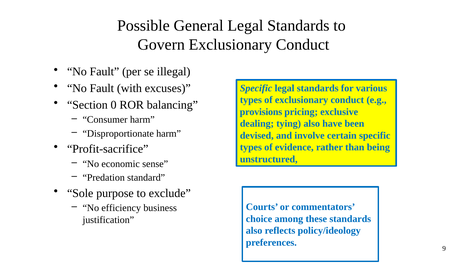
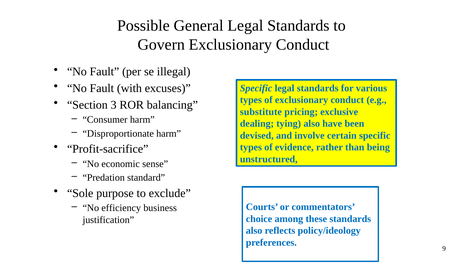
0: 0 -> 3 (114, 105)
provisions: provisions -> substitute (261, 112)
